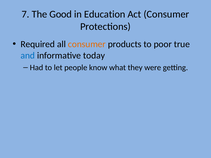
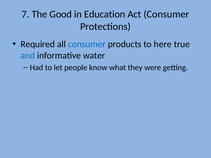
consumer colour: orange -> blue (87, 44)
poor: poor -> here (163, 44)
today: today -> water (94, 56)
